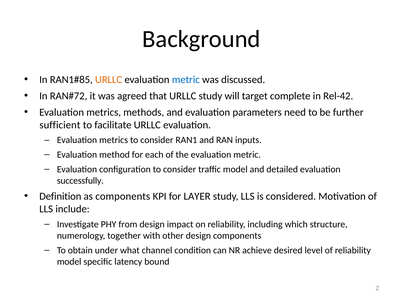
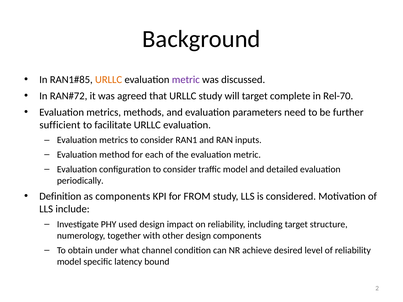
metric colour: blue -> purple (186, 80)
Rel-42: Rel-42 -> Rel-70 (338, 96)
successfully: successfully -> periodically (80, 181)
LAYER: LAYER -> FROM (197, 197)
from: from -> used (128, 224)
including which: which -> target (296, 224)
